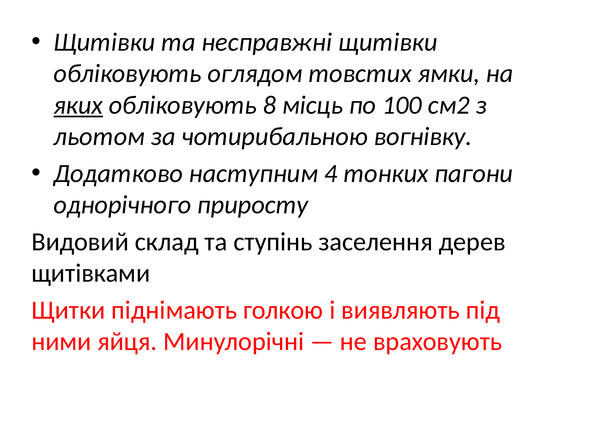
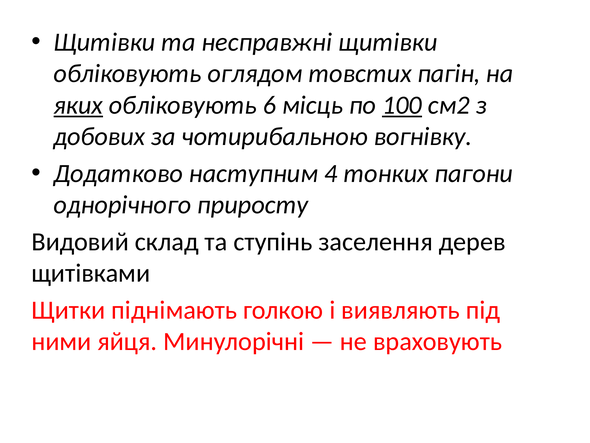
ямки: ямки -> пагін (449, 74)
8: 8 -> 6 (269, 105)
100 underline: none -> present (402, 105)
льотом: льотом -> добових (99, 136)
